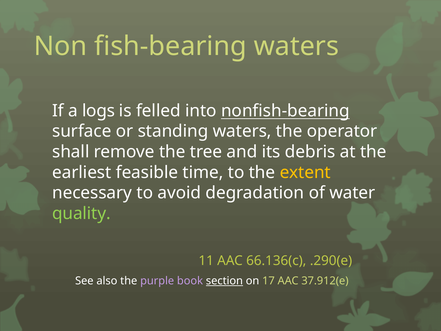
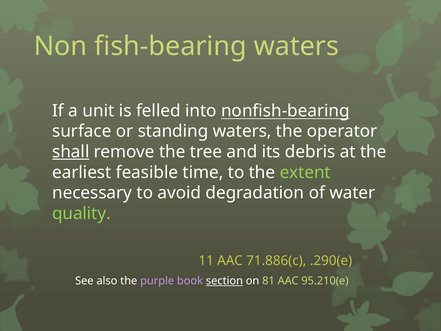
logs: logs -> unit (98, 111)
shall underline: none -> present (71, 152)
extent colour: yellow -> light green (305, 172)
66.136(c: 66.136(c -> 71.886(c (276, 260)
17: 17 -> 81 (268, 281)
37.912(e: 37.912(e -> 95.210(e (325, 281)
